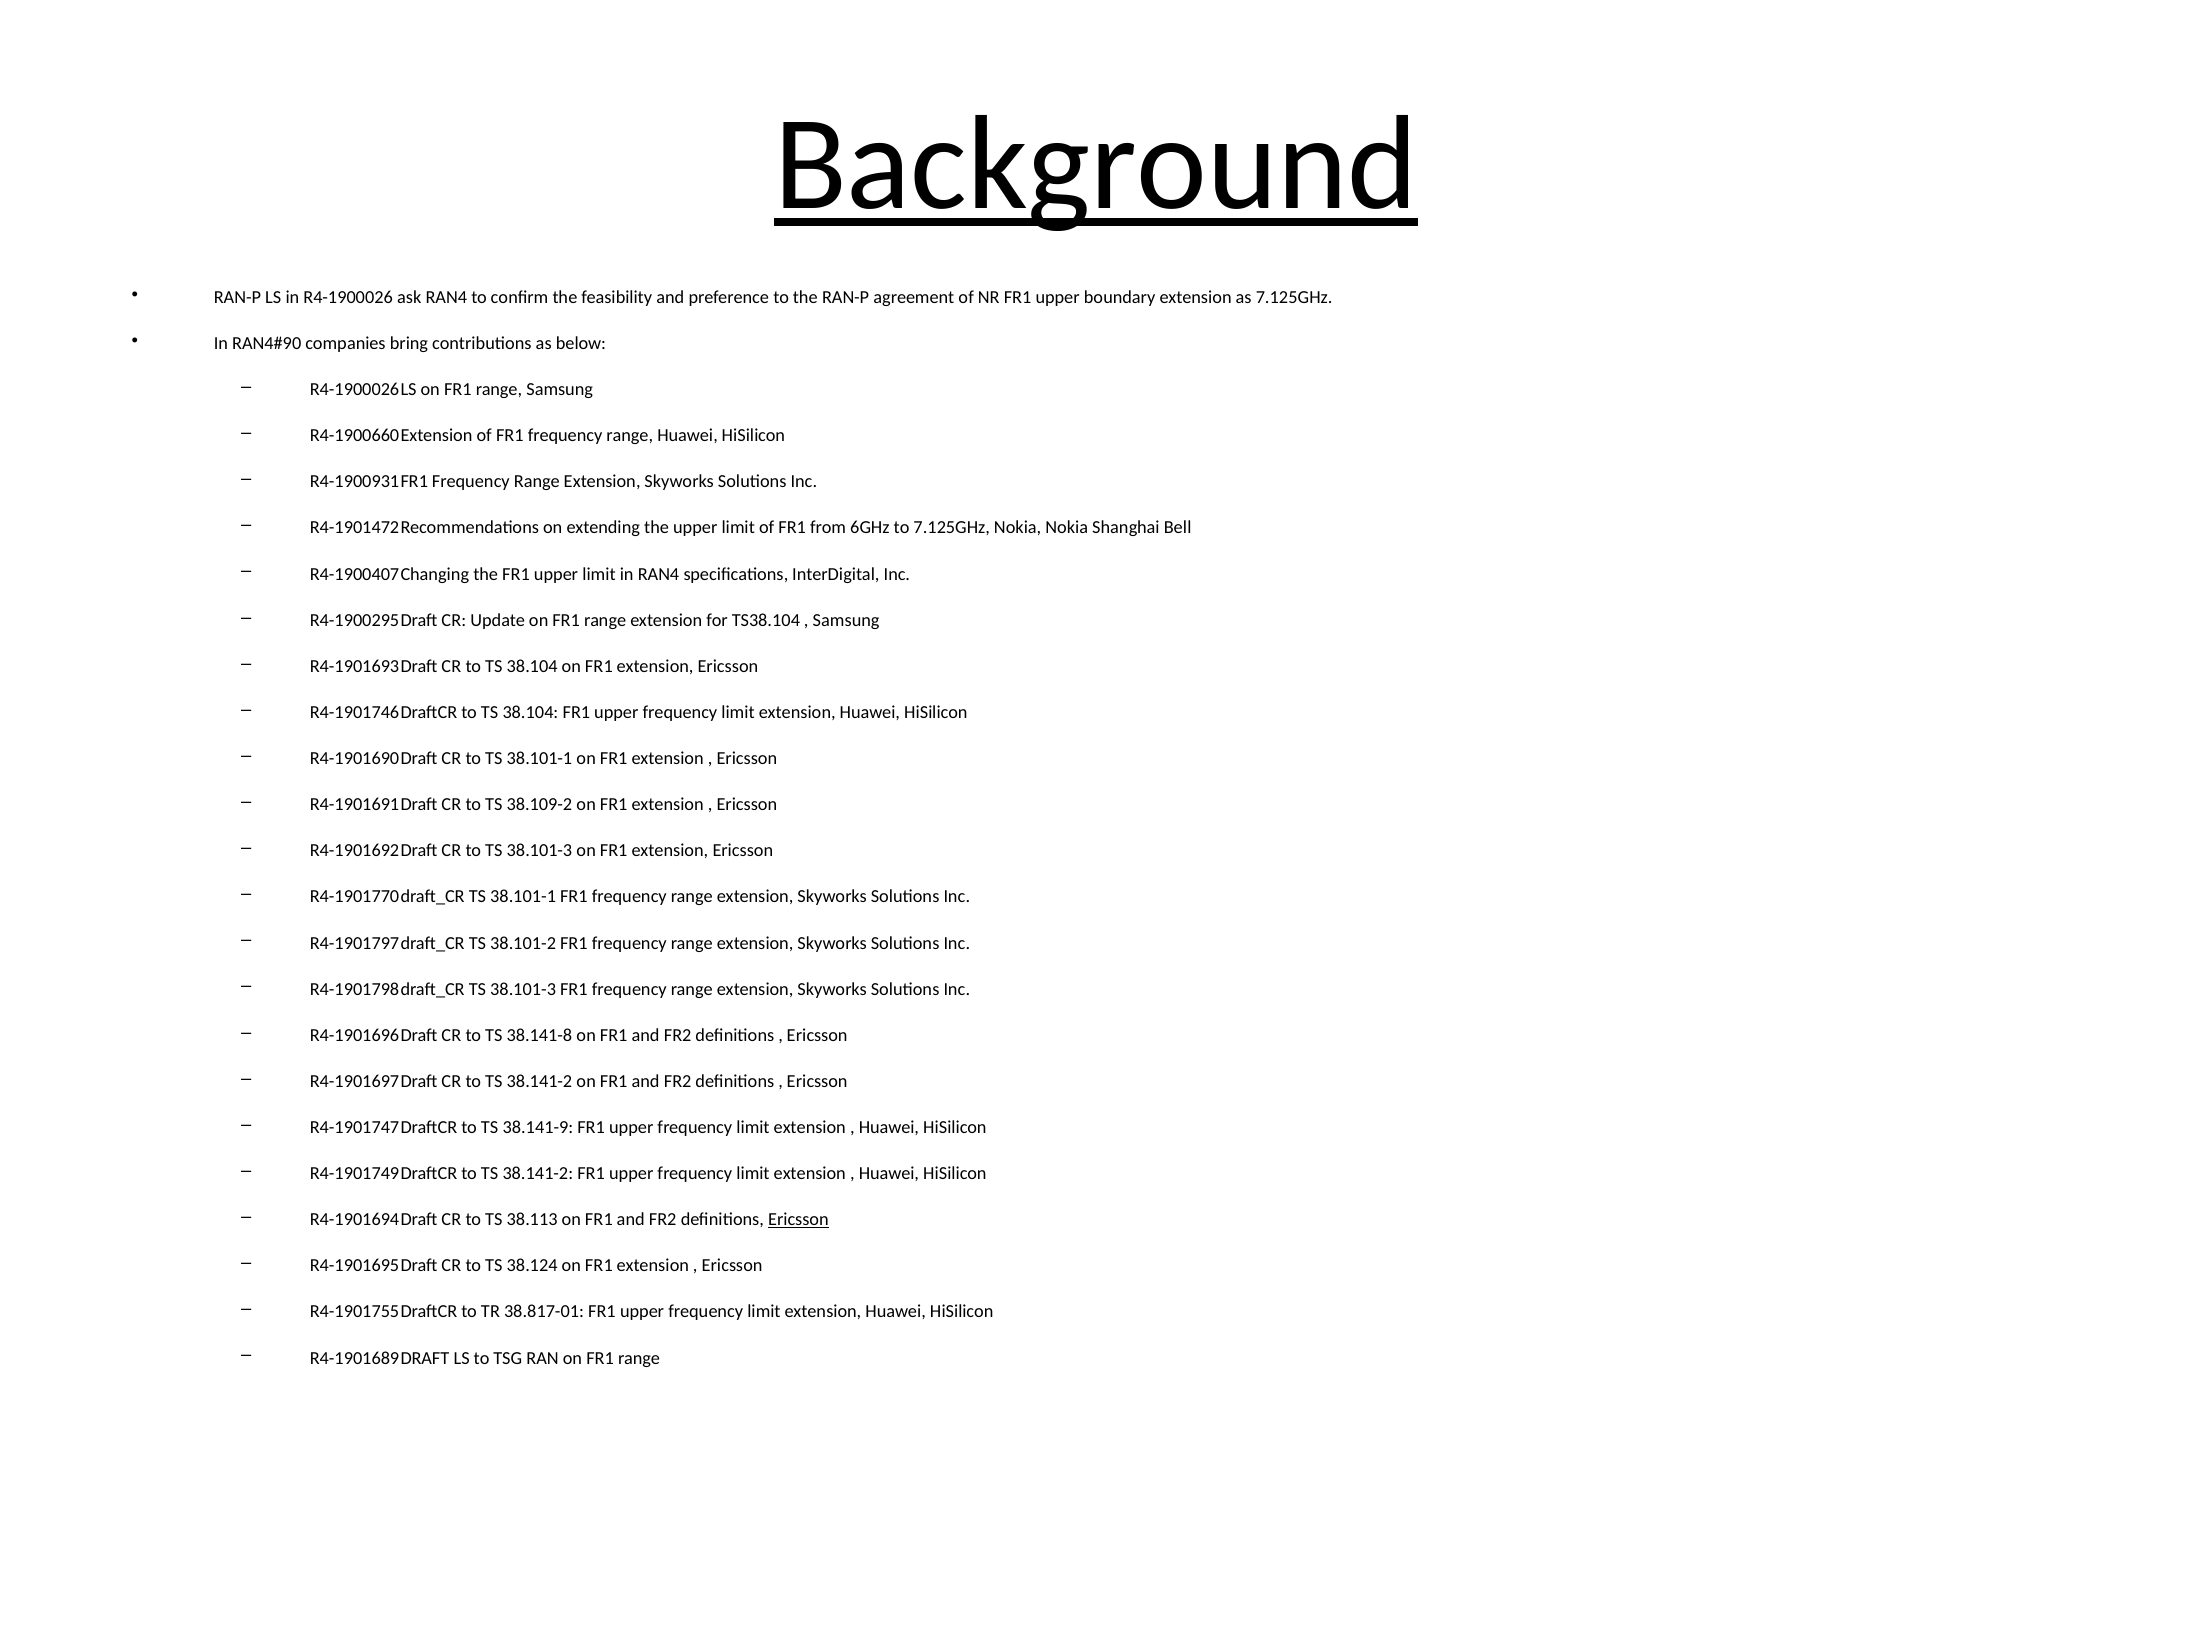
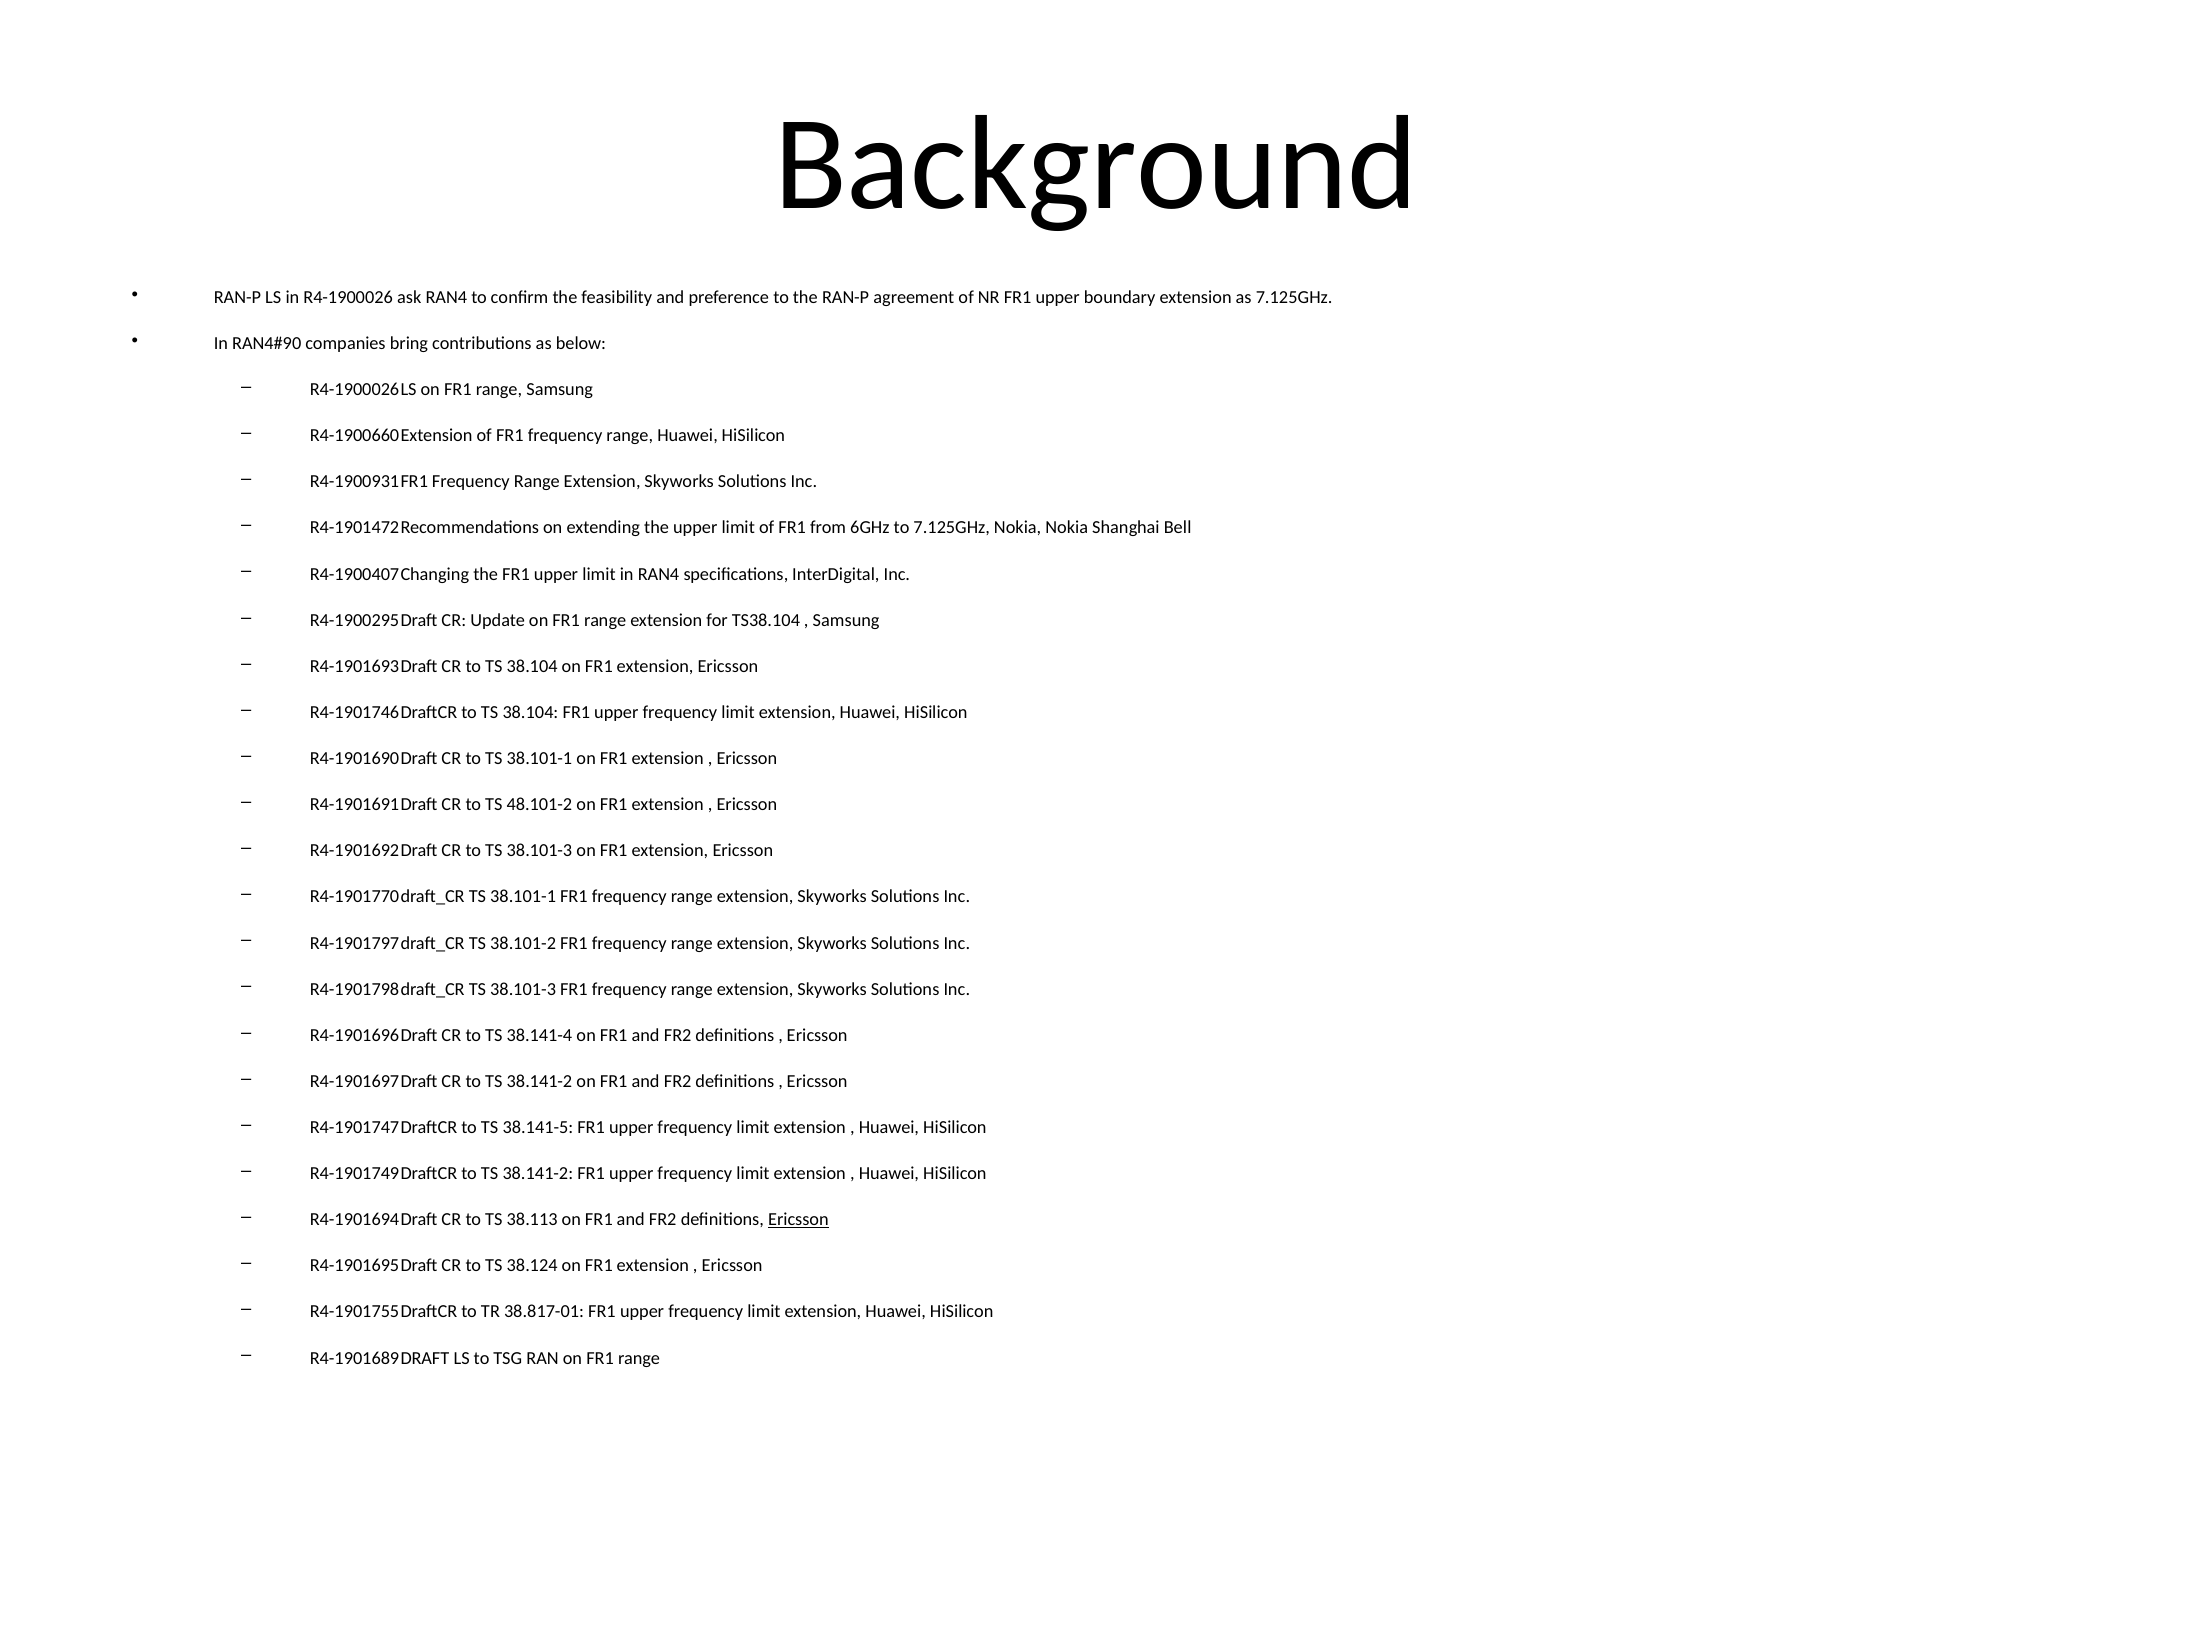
Background underline: present -> none (1096, 165)
38.109-2: 38.109-2 -> 48.101-2 (539, 805)
38.141-8: 38.141-8 -> 38.141-4 (539, 1035)
38.141-9: 38.141-9 -> 38.141-5 (538, 1127)
